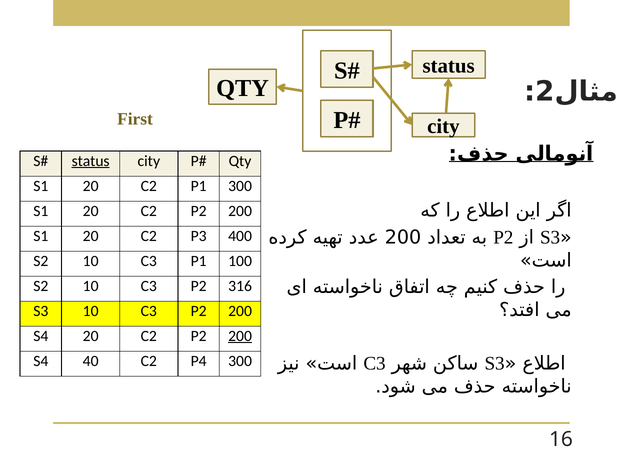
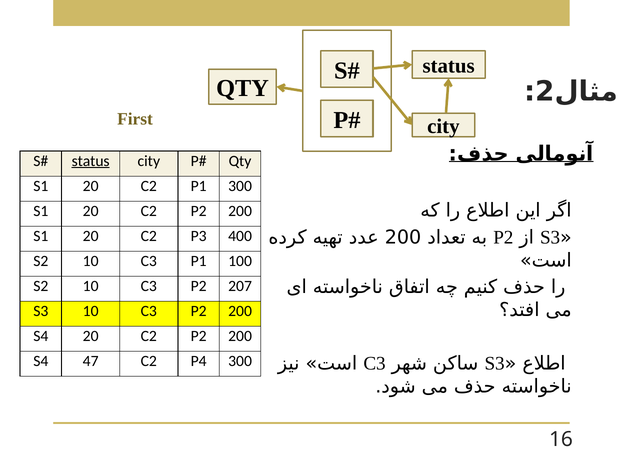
316: 316 -> 207 (240, 286)
200 underline: present -> none (240, 336)
40: 40 -> 47 (91, 361)
